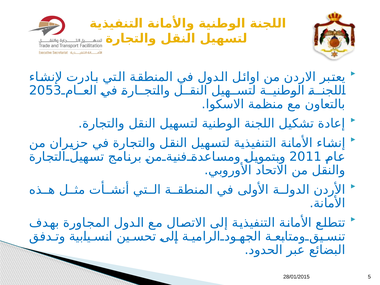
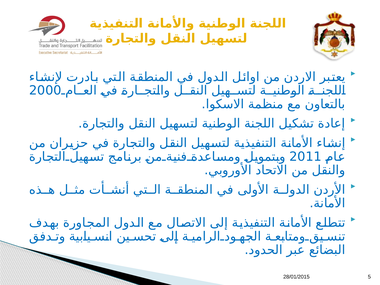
2053: 2053 -> 2000 (45, 91)
